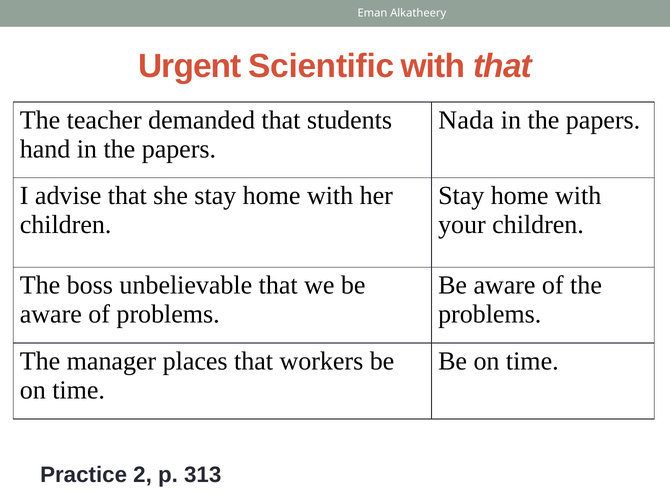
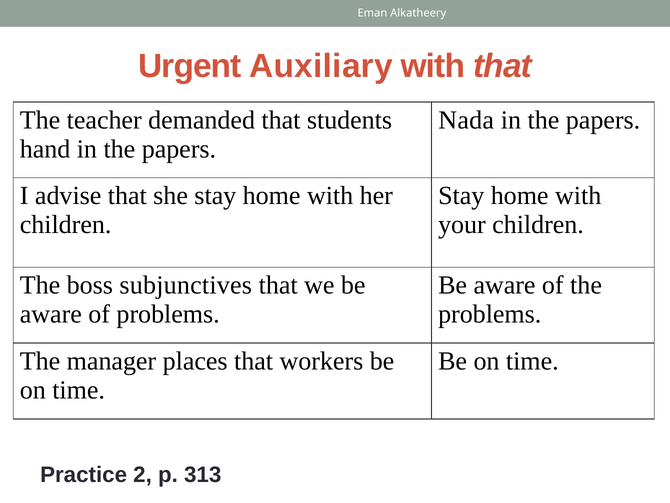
Scientific: Scientific -> Auxiliary (321, 66)
unbelievable: unbelievable -> subjunctives (186, 285)
